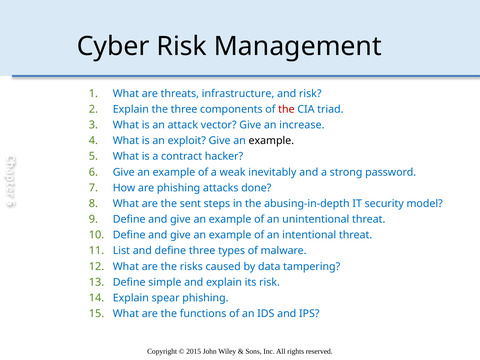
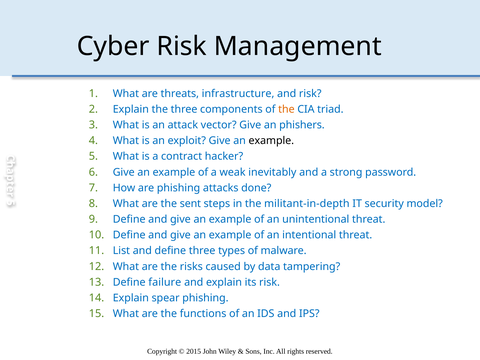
the colour: red -> orange (286, 109)
increase: increase -> phishers (302, 125)
abusing-in-depth: abusing-in-depth -> militant-in-depth (307, 204)
simple: simple -> failure (165, 282)
